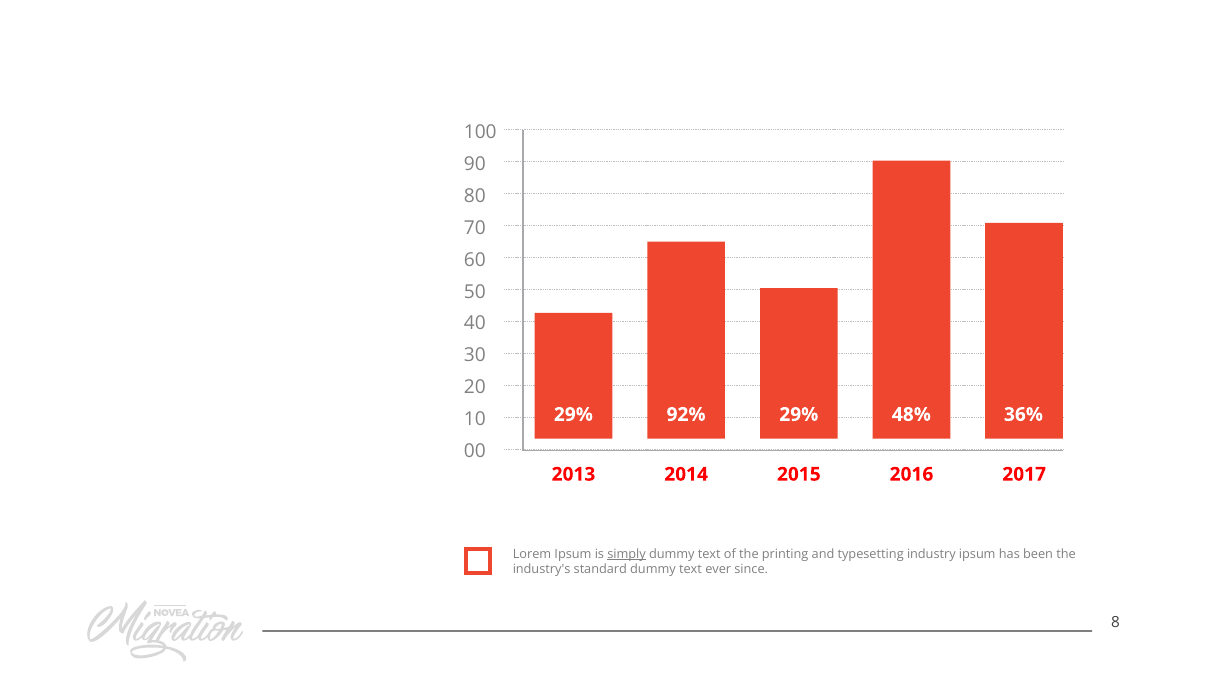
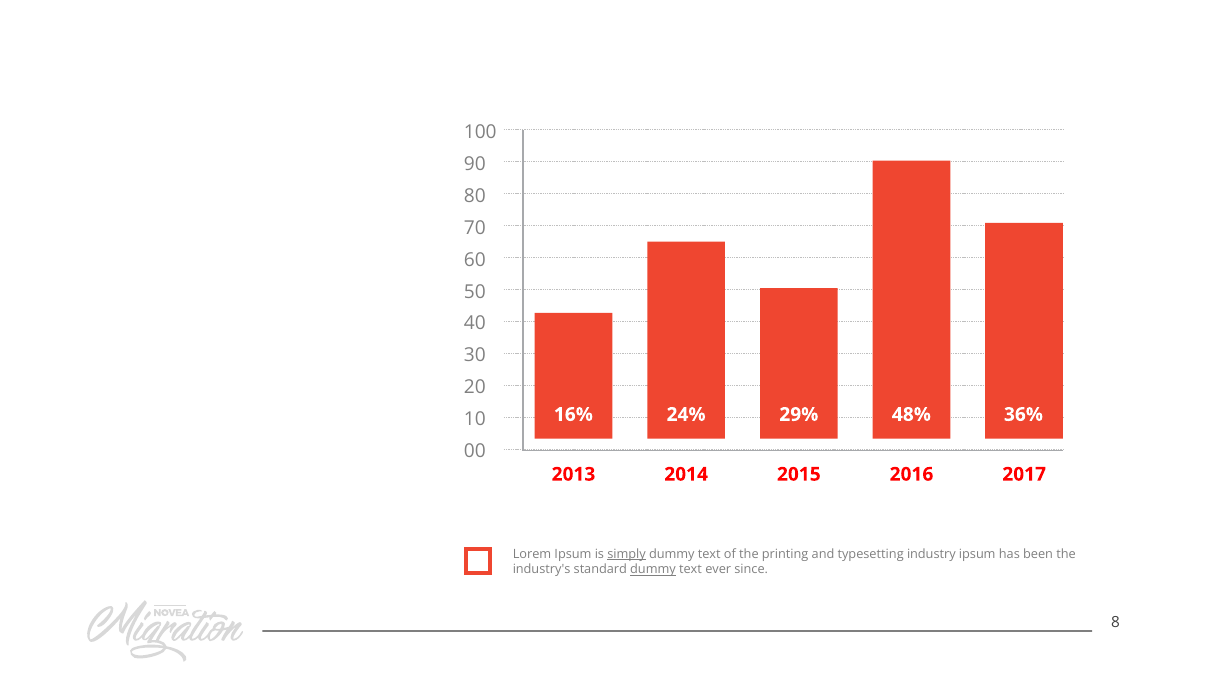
29%: 29% -> 16% (573, 415)
92%: 92% -> 24% (686, 415)
dummy underline: none -> present (653, 570)
